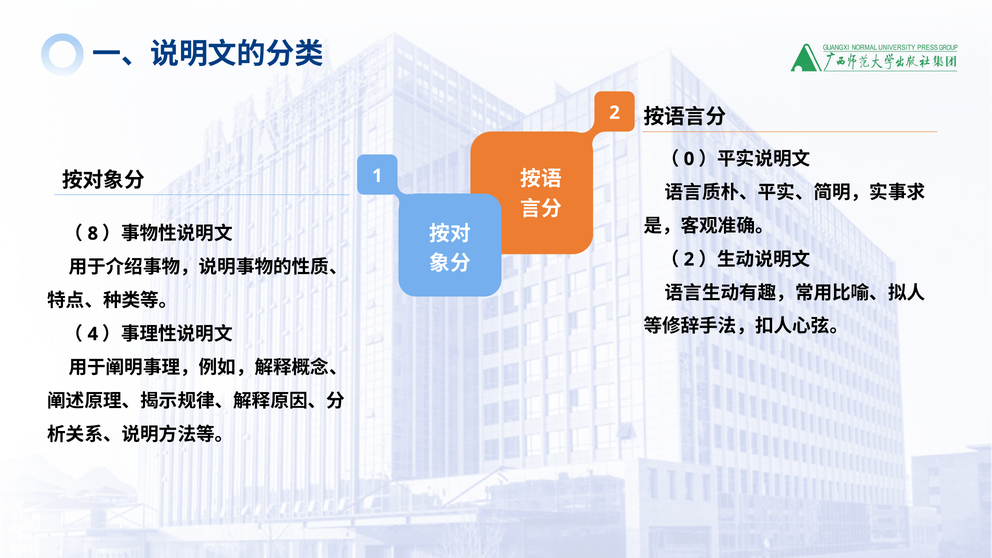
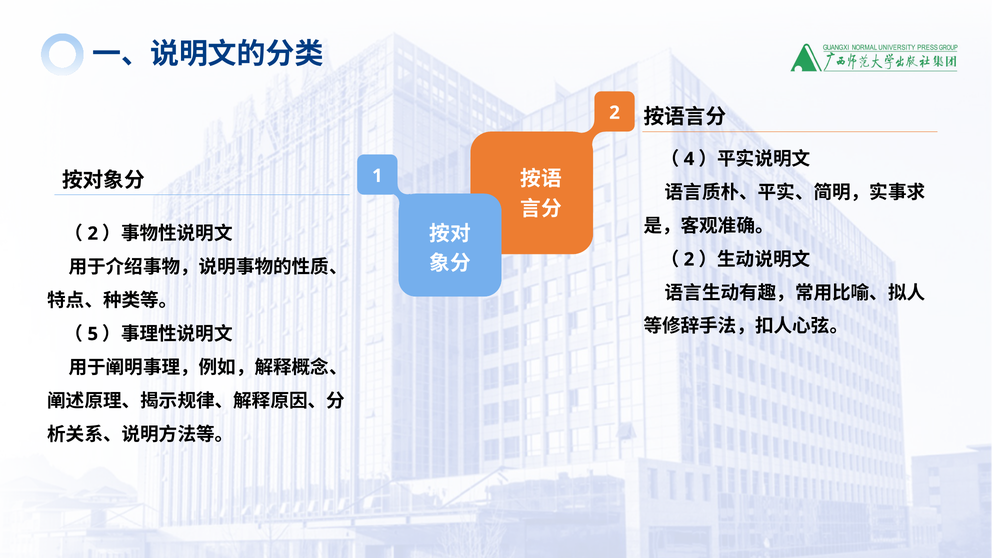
0: 0 -> 4 (689, 159)
8: 8 -> 2 (93, 234)
4: 4 -> 5 (93, 334)
